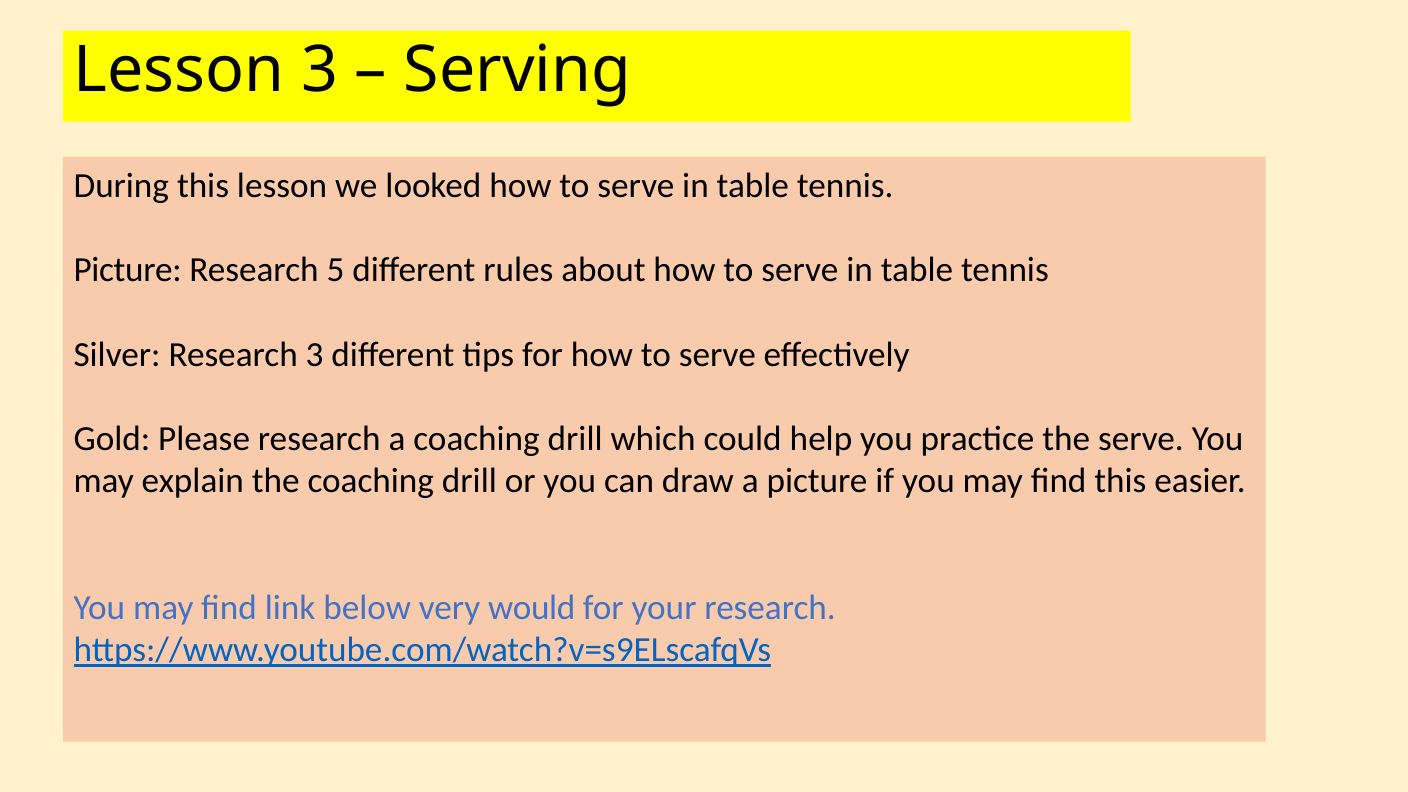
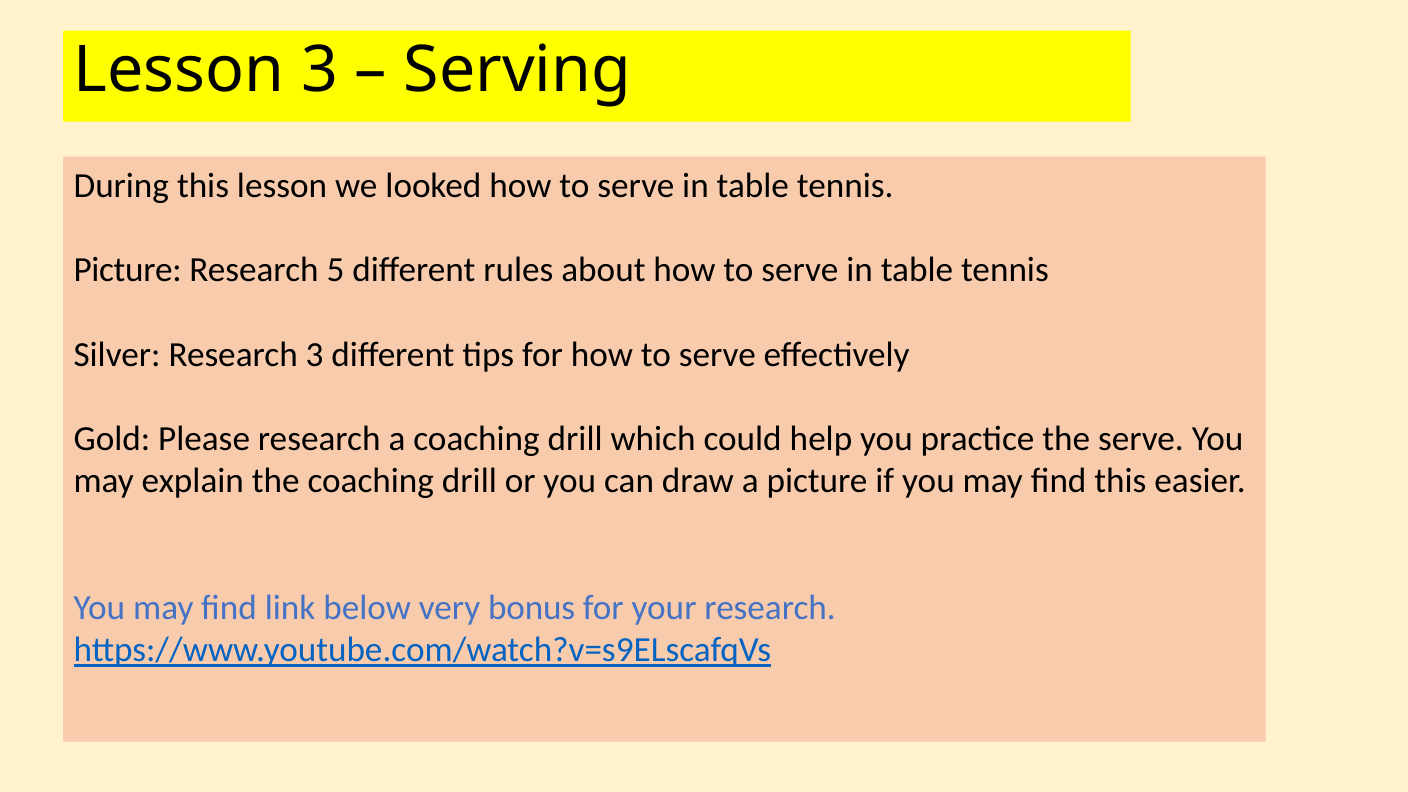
would: would -> bonus (532, 608)
